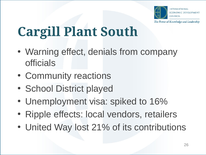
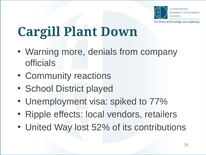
South: South -> Down (119, 32)
effect: effect -> more (73, 52)
16%: 16% -> 77% (159, 101)
21%: 21% -> 52% (101, 127)
